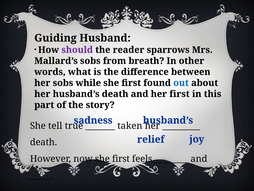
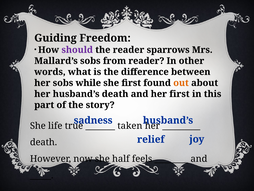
Husband: Husband -> Freedom (105, 38)
from breath: breath -> reader (146, 61)
out colour: blue -> orange (181, 83)
tell: tell -> life (55, 125)
now she first: first -> half (121, 158)
